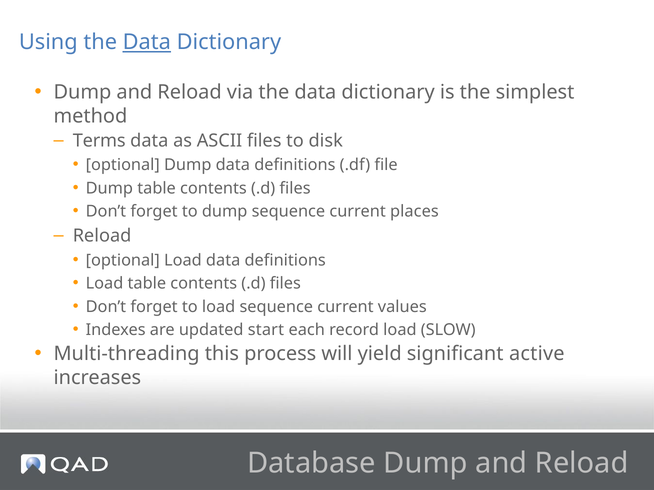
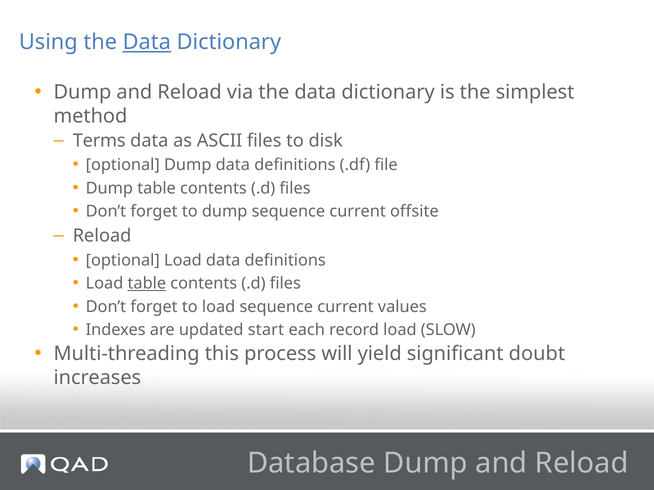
places: places -> offsite (414, 212)
table underline: none -> present (147, 284)
active: active -> doubt (537, 354)
